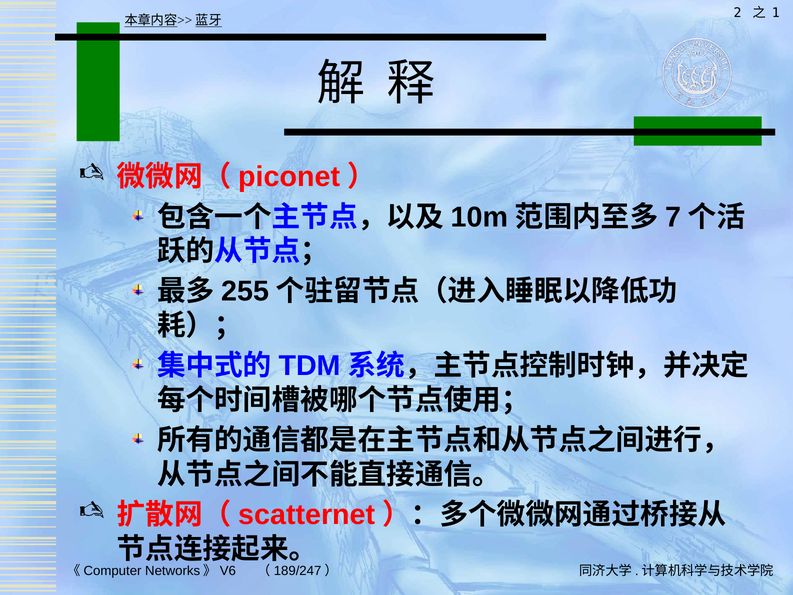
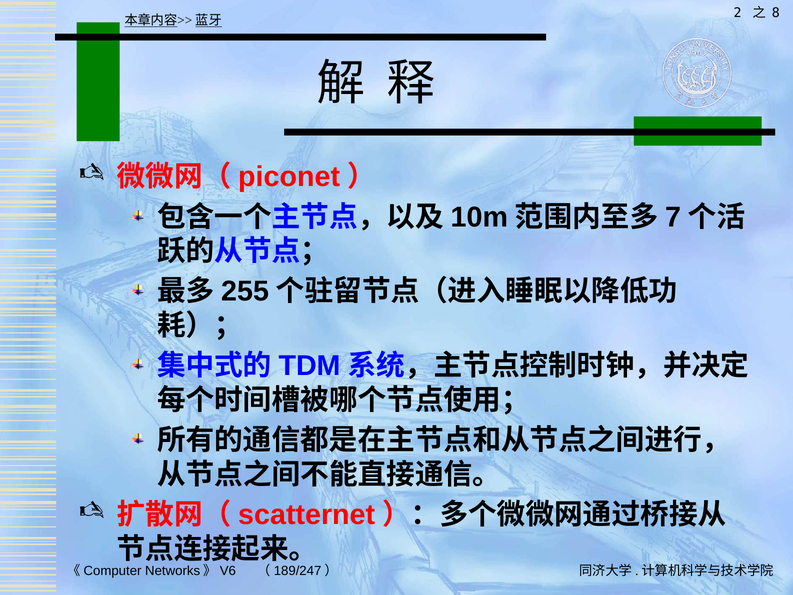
1: 1 -> 8 (776, 13)
